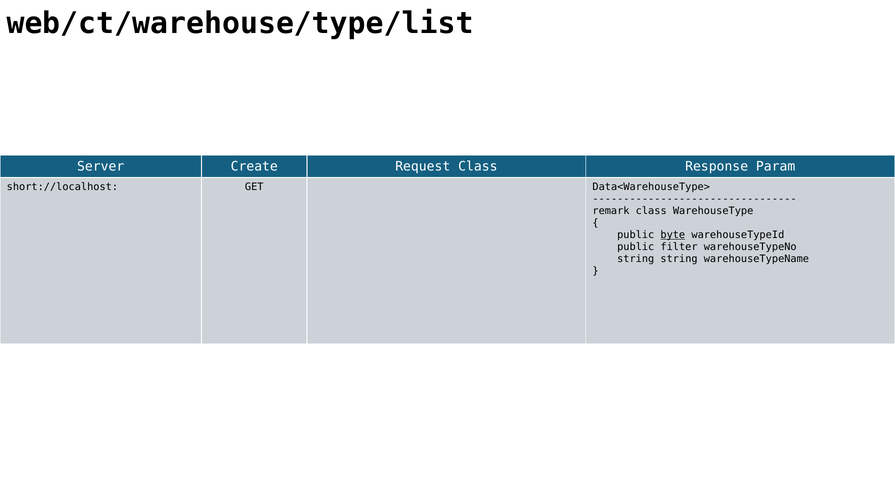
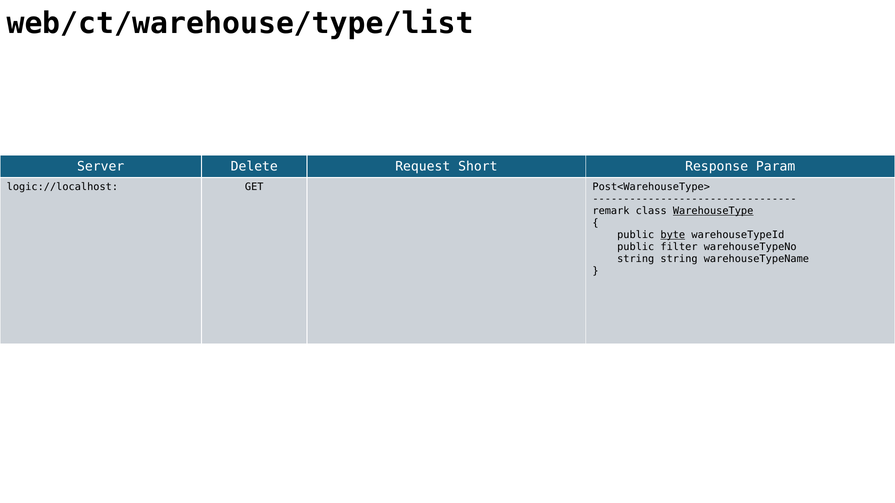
Create: Create -> Delete (254, 166)
Request Class: Class -> Short (478, 166)
short://localhost: short://localhost -> logic://localhost (62, 187)
Data<WarehouseType>: Data<WarehouseType> -> Post<WarehouseType> (651, 187)
WarehouseType underline: none -> present (713, 211)
